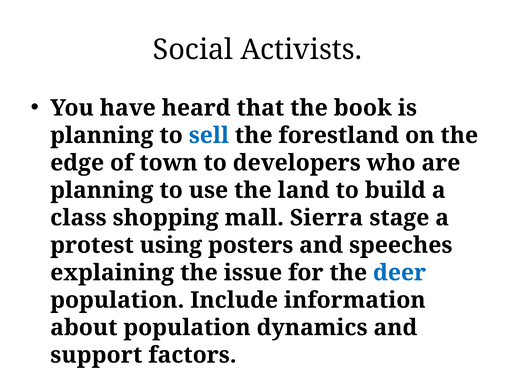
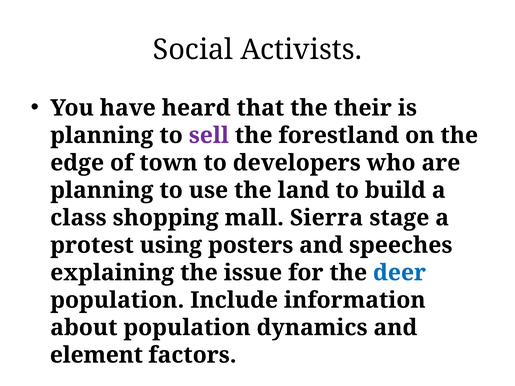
book: book -> their (363, 108)
sell colour: blue -> purple (209, 136)
support: support -> element (96, 355)
